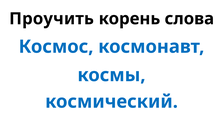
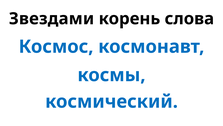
Проучить: Проучить -> Звездами (52, 19)
